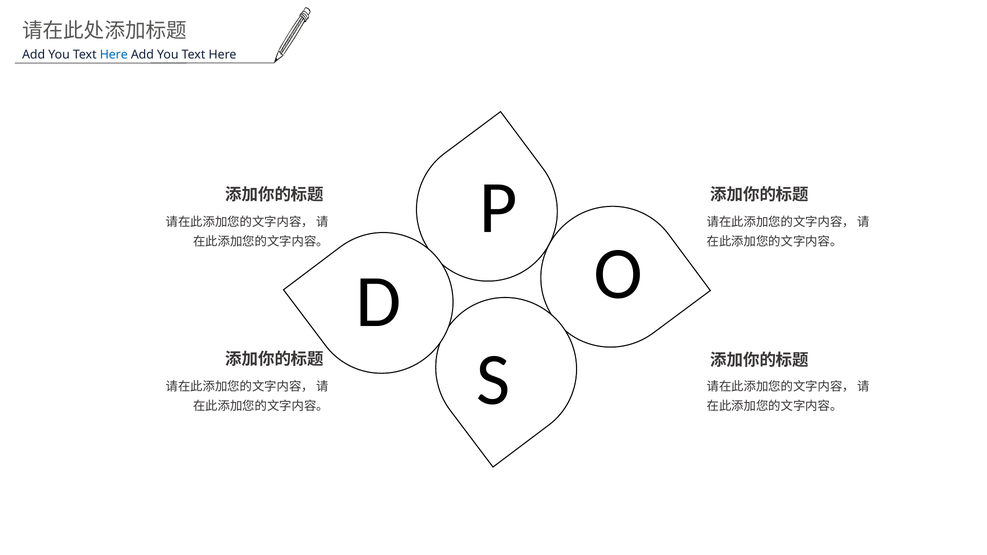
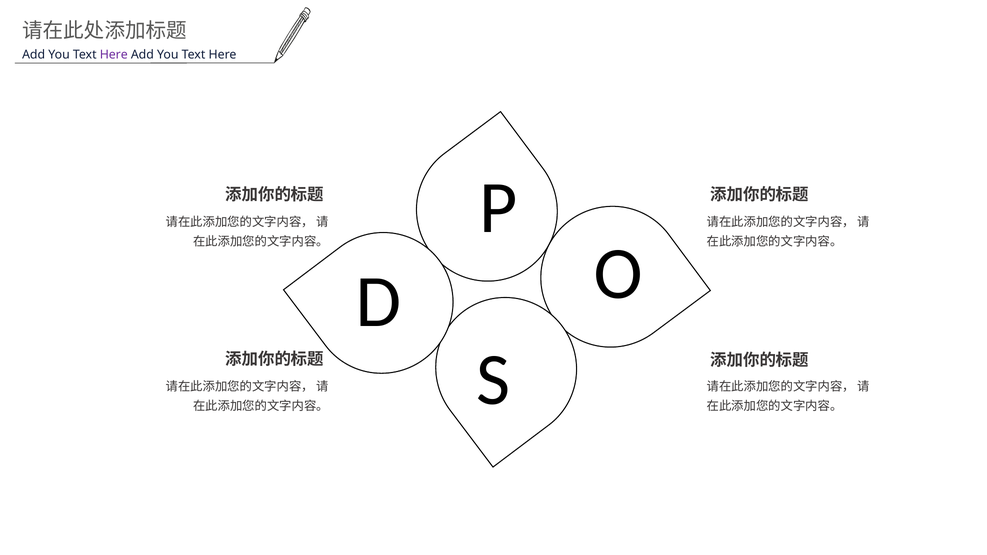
Here colour: blue -> purple (114, 54)
